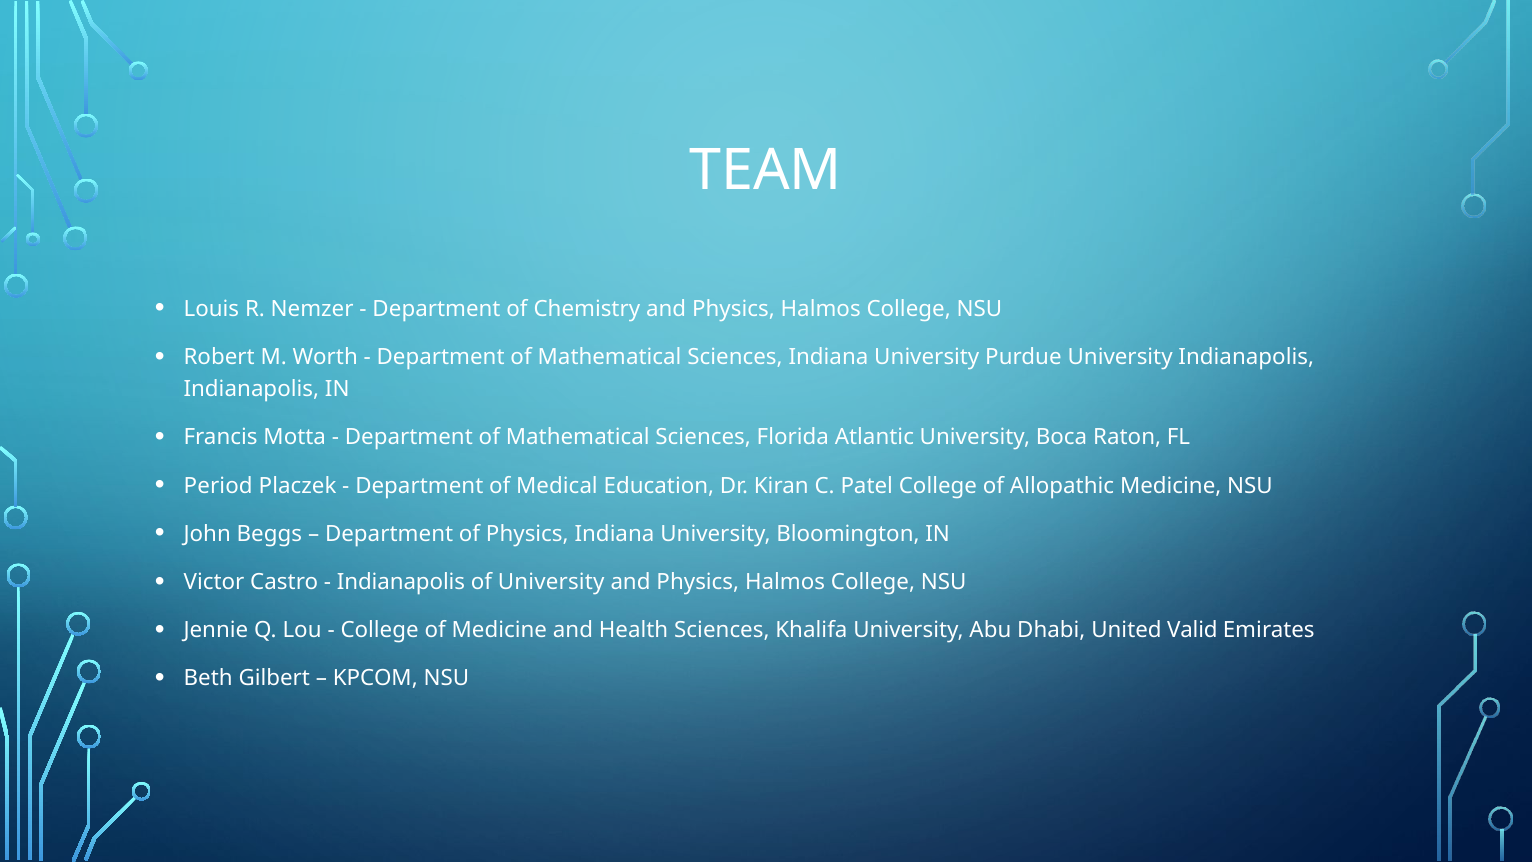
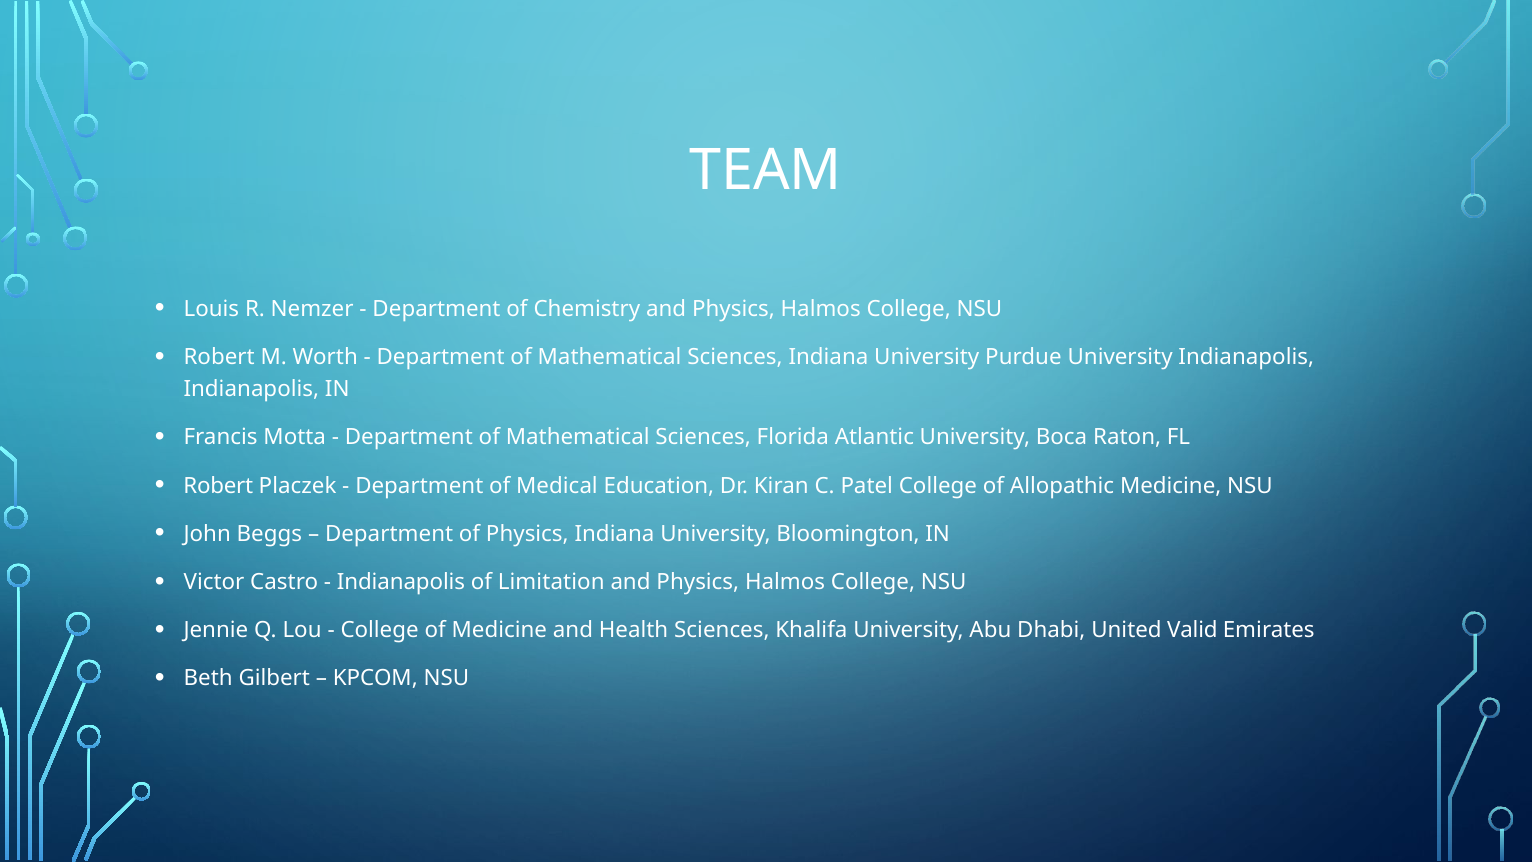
Period: Period -> Robert (218, 486)
of University: University -> Limitation (551, 582)
